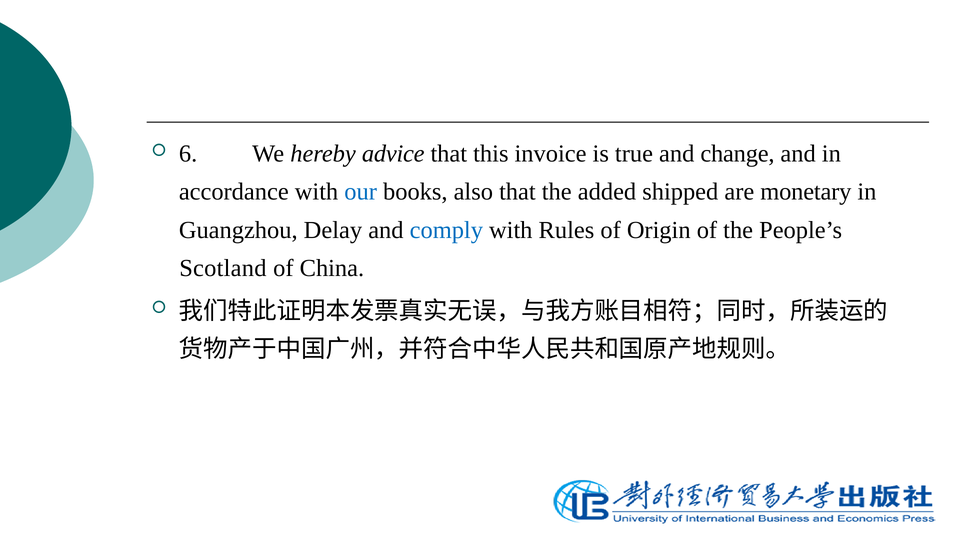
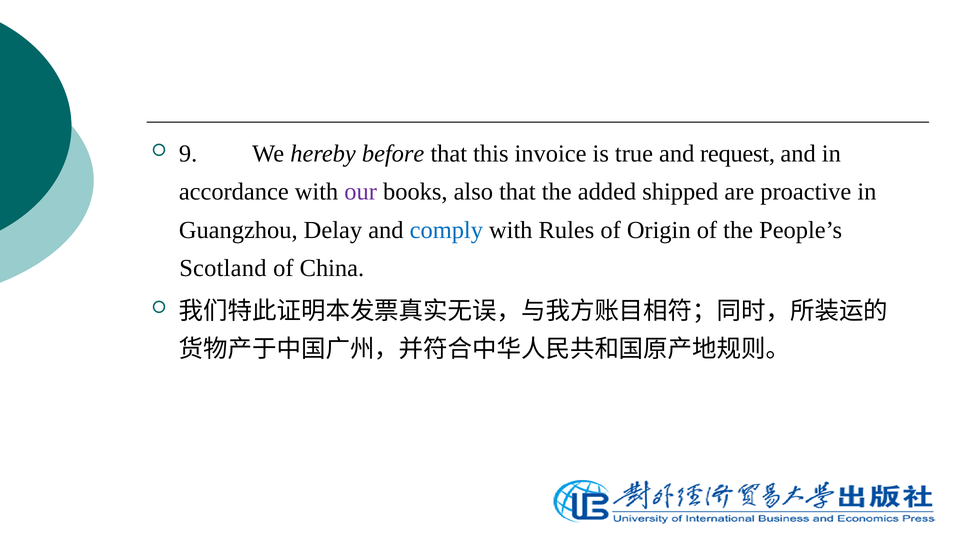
6: 6 -> 9 (188, 154)
advice: advice -> before (393, 154)
change: change -> request (738, 154)
our colour: blue -> purple (361, 192)
monetary: monetary -> proactive (806, 192)
